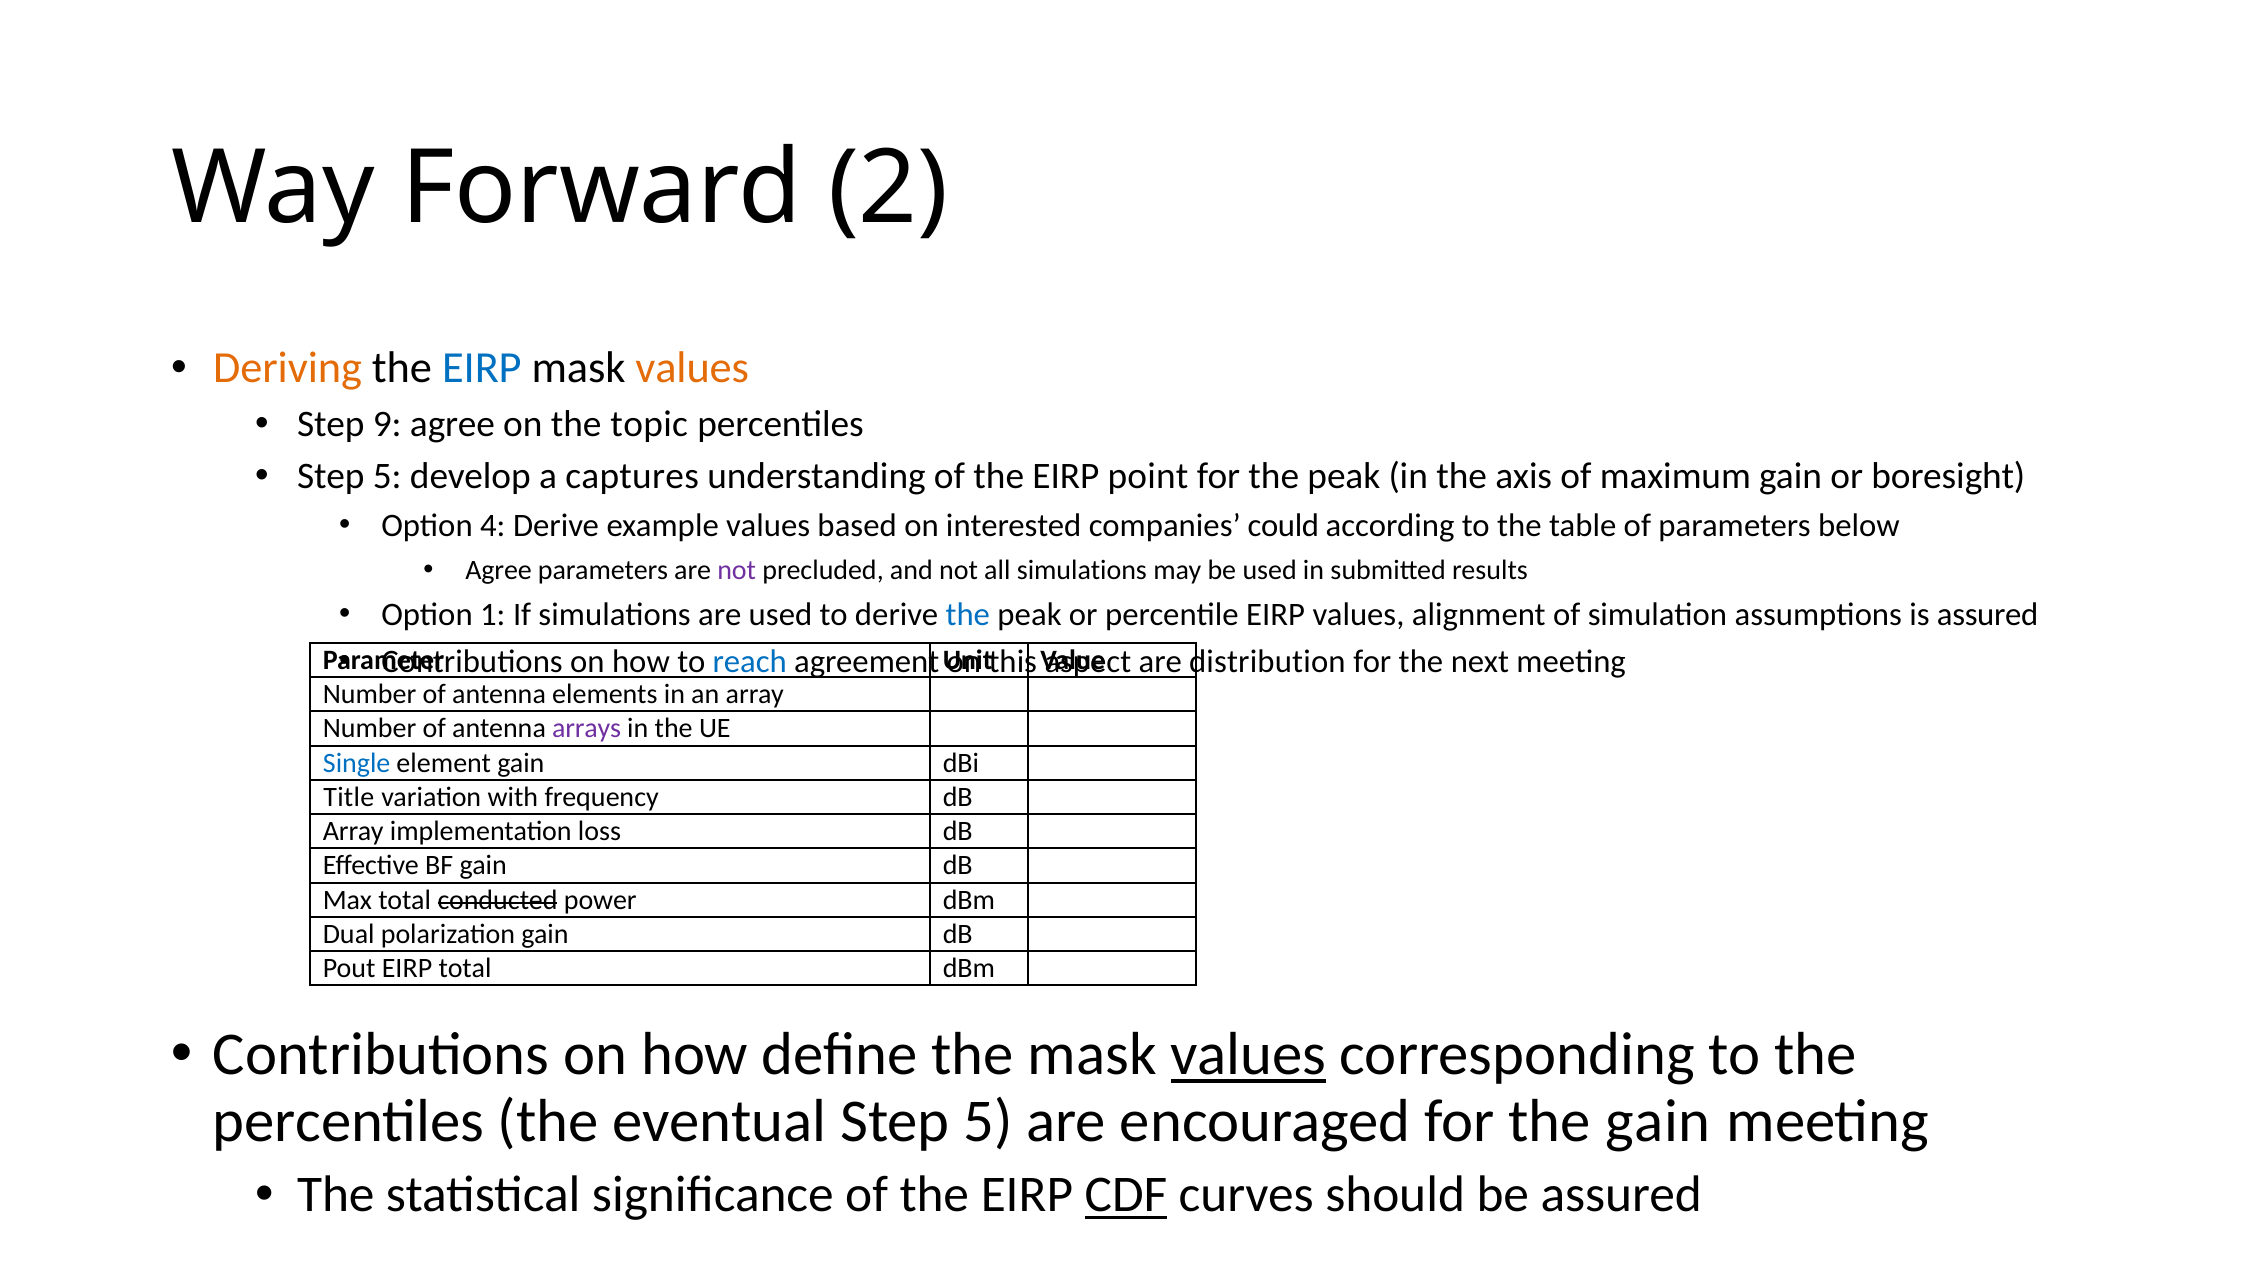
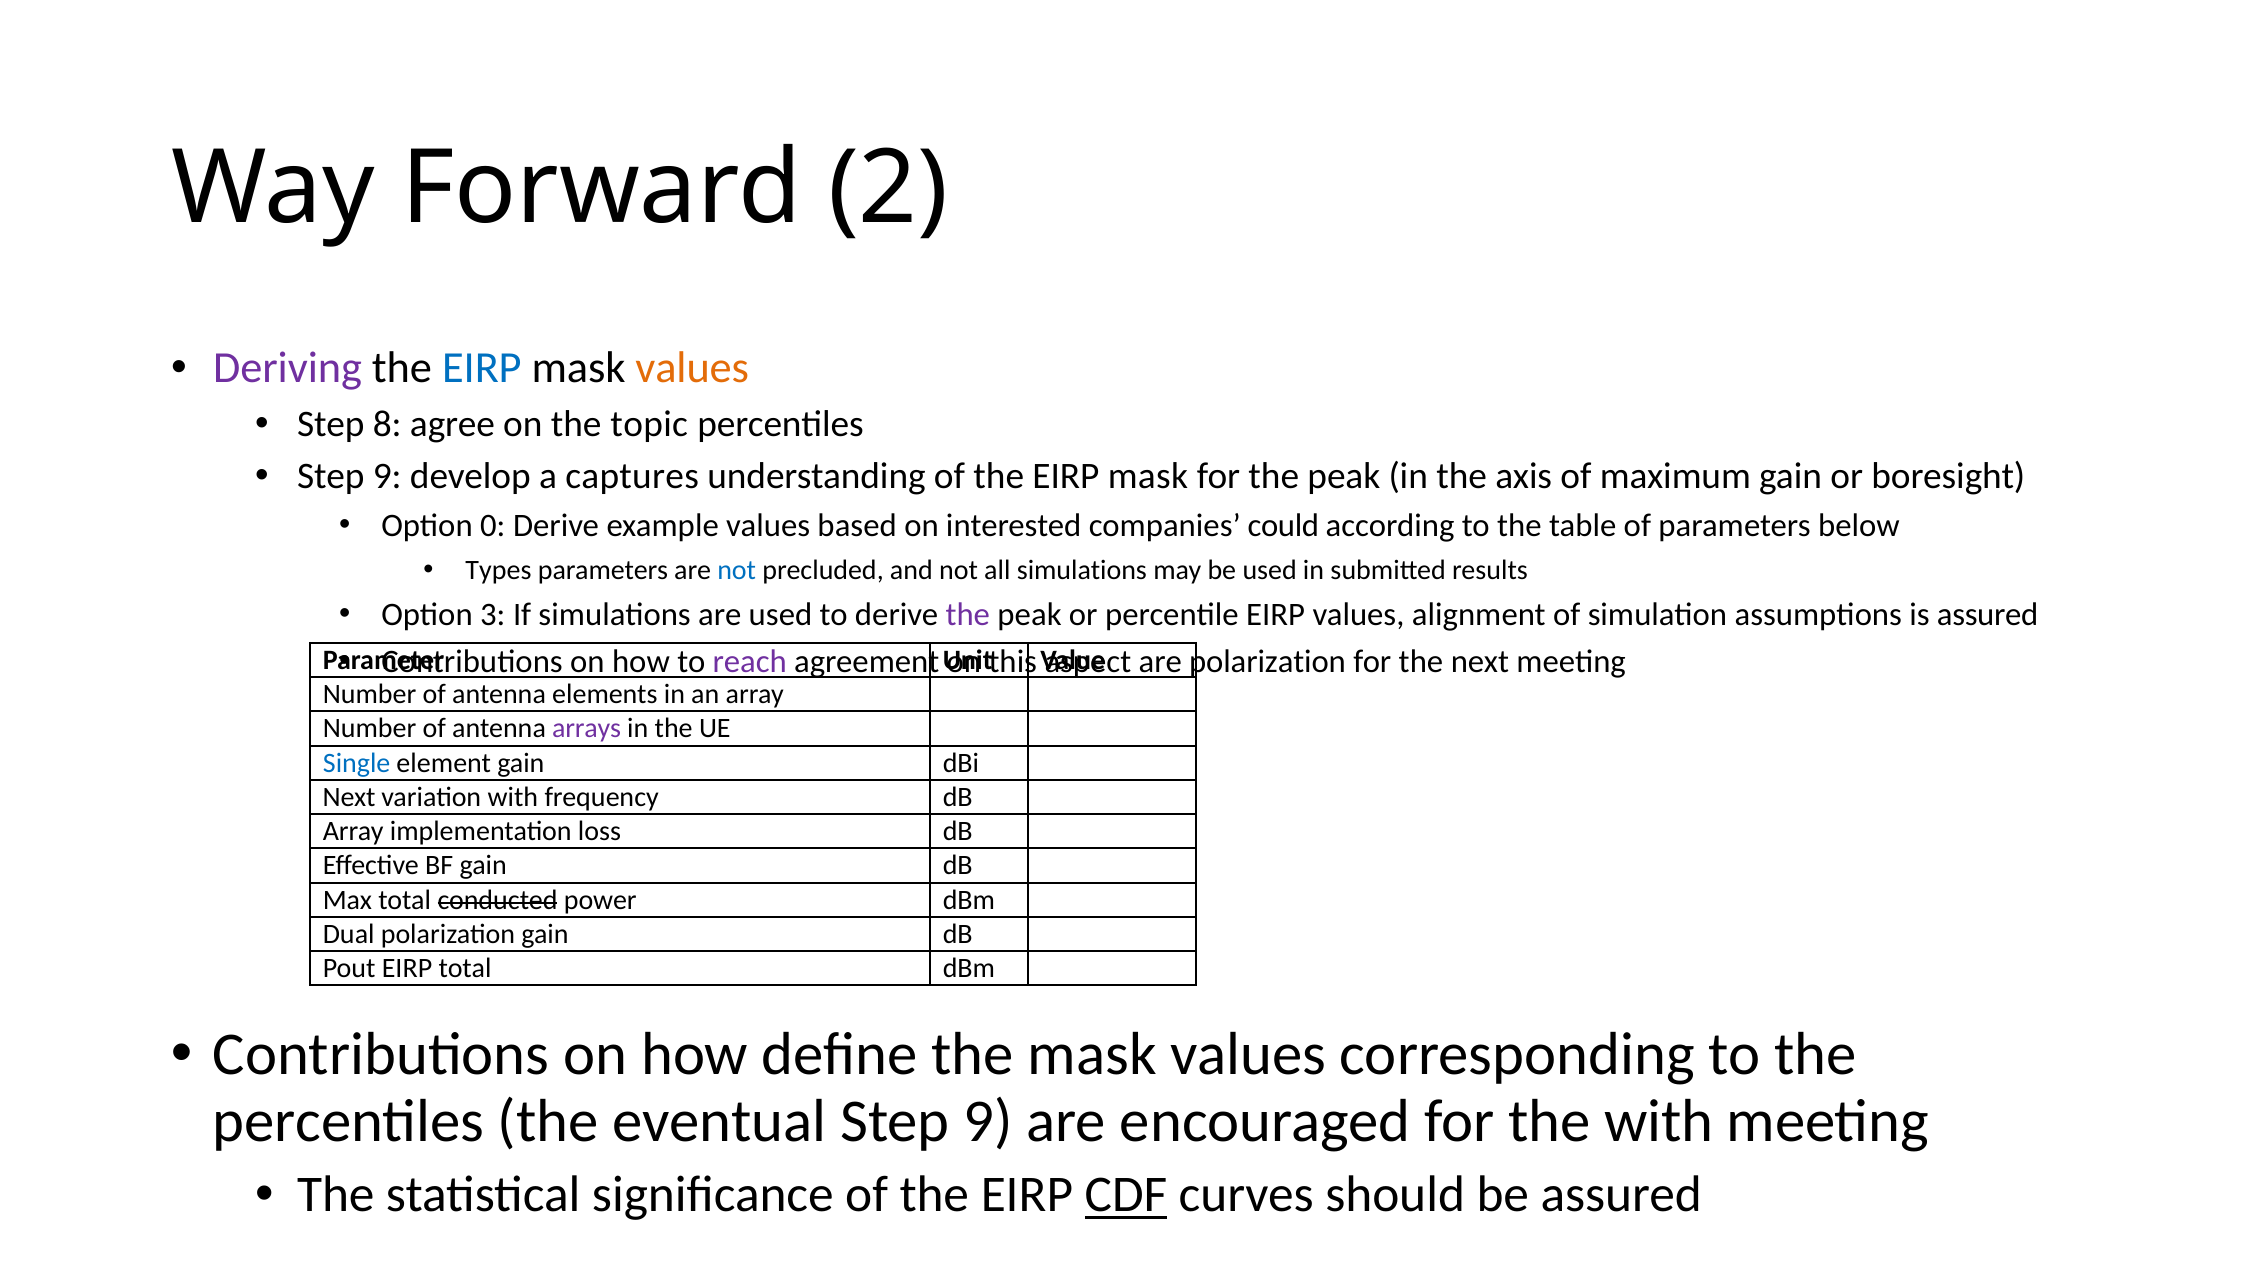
Deriving colour: orange -> purple (288, 368)
9: 9 -> 8 (387, 424)
5: 5 -> 9 (387, 476)
of the EIRP point: point -> mask (1148, 476)
4: 4 -> 0 (493, 525)
Agree: Agree -> Types (499, 570)
not colour: purple -> blue (737, 570)
1: 1 -> 3 (493, 614)
the colour: blue -> purple (968, 614)
reach colour: blue -> purple (750, 661)
are distribution: distribution -> polarization (1268, 661)
Title: Title -> Next (349, 797)
values underline: present -> none (1248, 1055)
eventual Step 5: 5 -> 9 (988, 1121)
the gain: gain -> with (1659, 1121)
